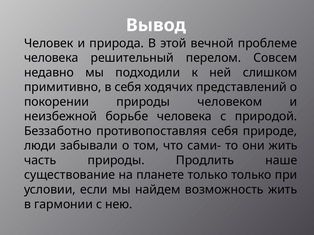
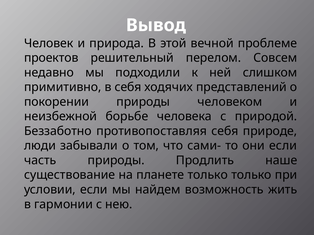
человека: человека -> проектов (51, 58)
они жить: жить -> если (283, 146)
